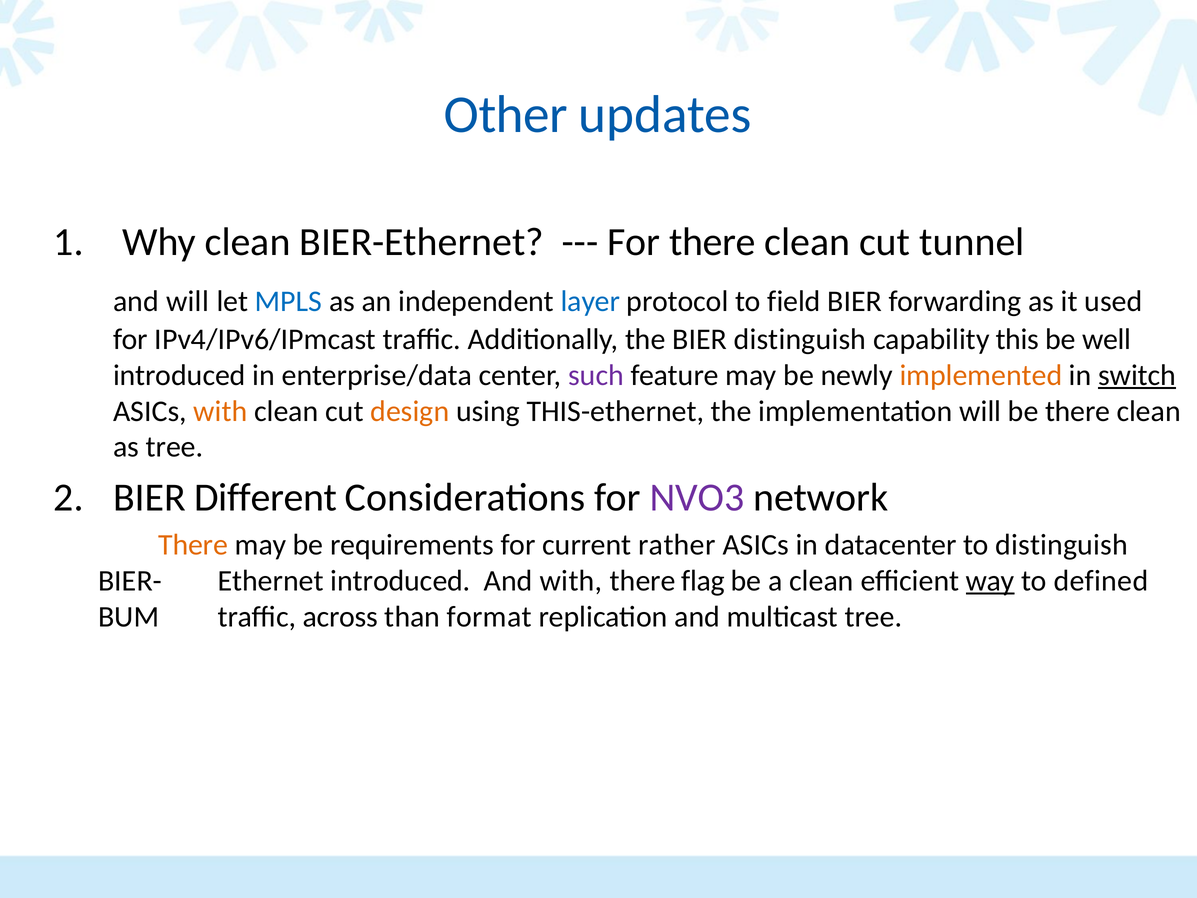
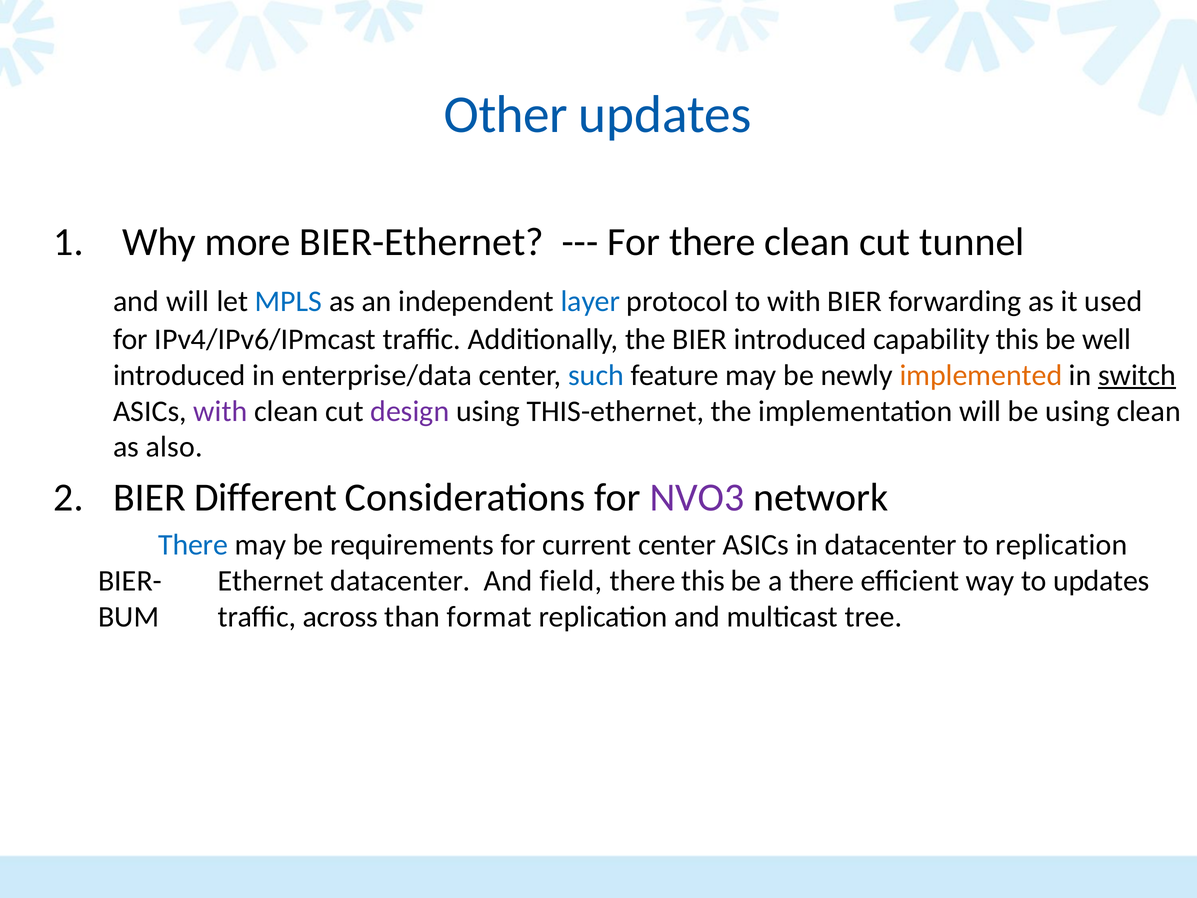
Why clean: clean -> more (248, 242)
to field: field -> with (794, 301)
BIER distinguish: distinguish -> introduced (800, 339)
such colour: purple -> blue (596, 375)
with colour: orange -> purple (220, 411)
design colour: orange -> purple (410, 411)
be there: there -> using (1077, 411)
as tree: tree -> also (174, 447)
There colour: orange -> blue (193, 545)
current rather: rather -> center (677, 545)
to distinguish: distinguish -> replication (1062, 545)
Ethernet introduced: introduced -> datacenter (400, 581)
And with: with -> field (571, 581)
there flag: flag -> this (703, 581)
a clean: clean -> there (822, 581)
way underline: present -> none (990, 581)
to defined: defined -> updates (1101, 581)
